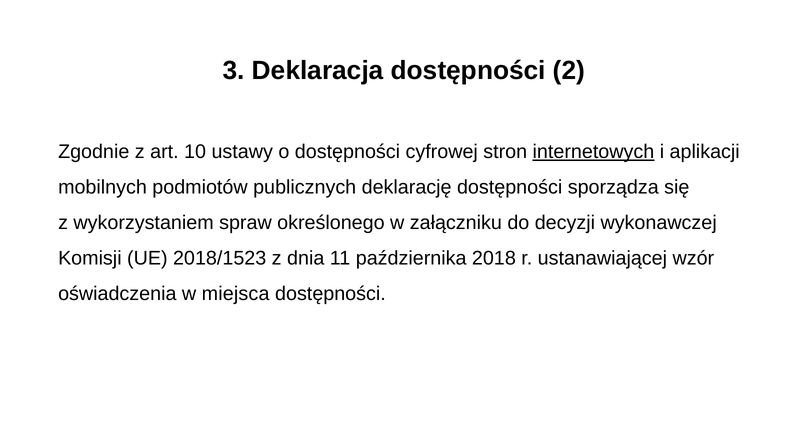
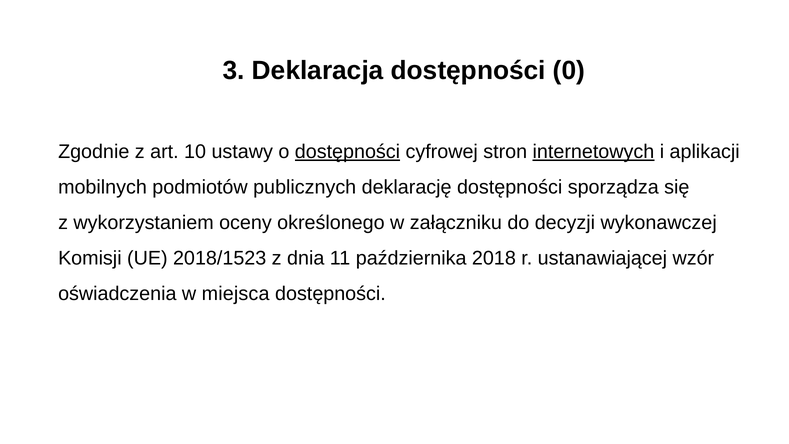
2: 2 -> 0 (569, 71)
dostępności underline: none -> present (347, 152)
spraw: spraw -> oceny (245, 223)
